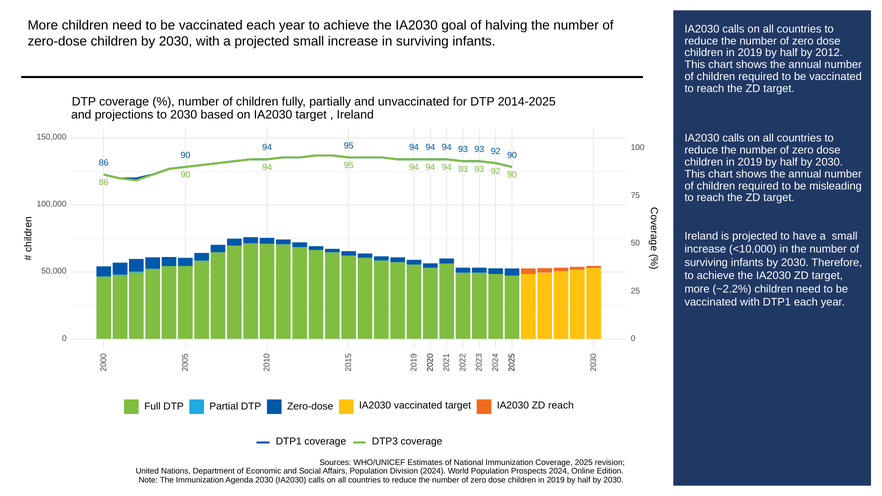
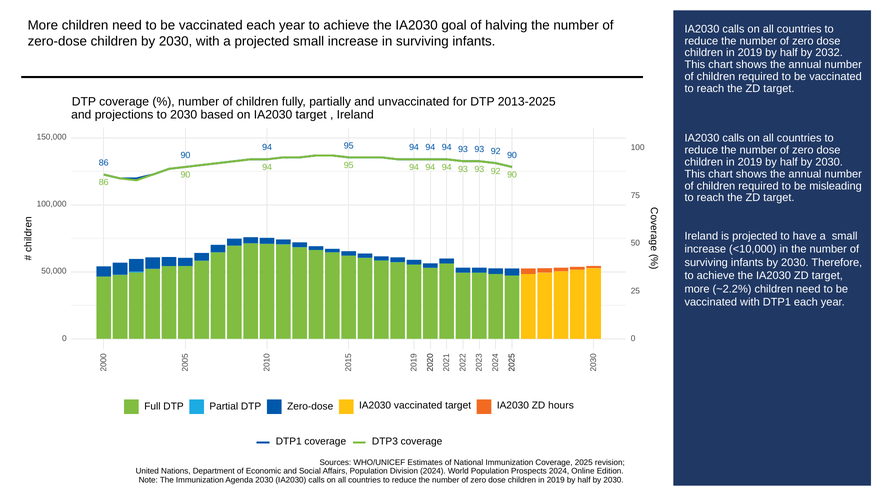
2012: 2012 -> 2032 (829, 53)
2014-2025: 2014-2025 -> 2013-2025 (527, 102)
ZD reach: reach -> hours (561, 405)
